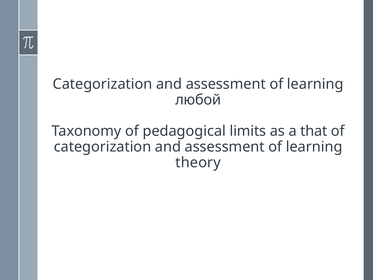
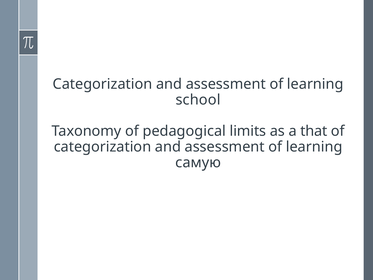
любой: любой -> school (198, 100)
theory: theory -> самую (198, 162)
